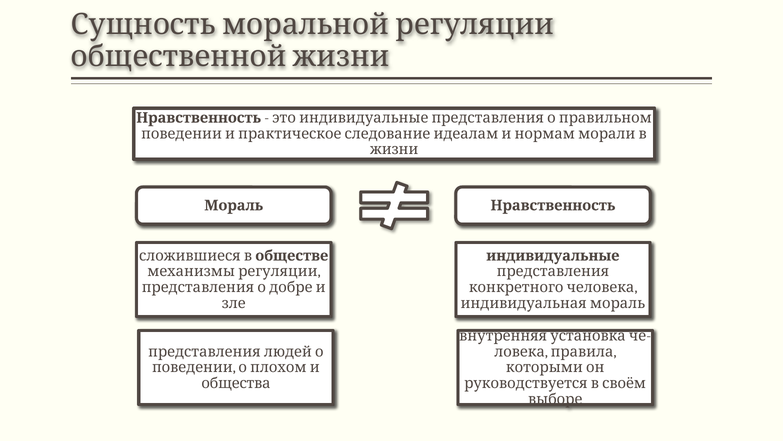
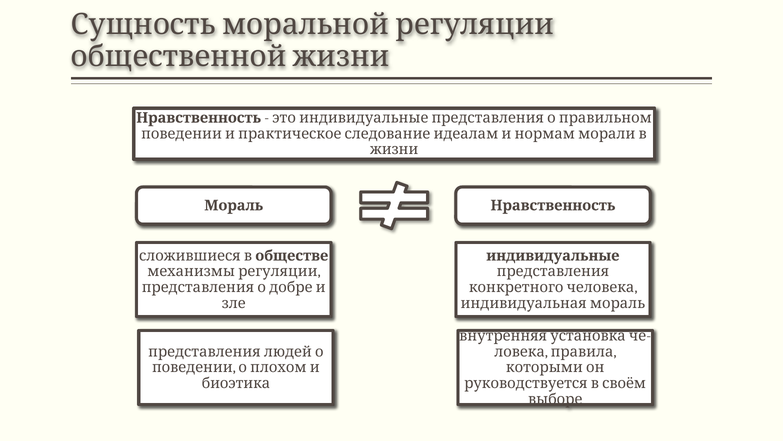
общества: общества -> биоэтика (236, 383)
